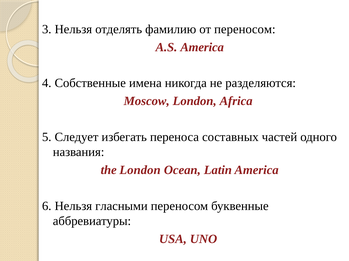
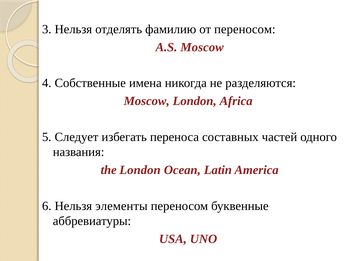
A.S America: America -> Moscow (202, 47)
гласными: гласными -> элементы (121, 207)
